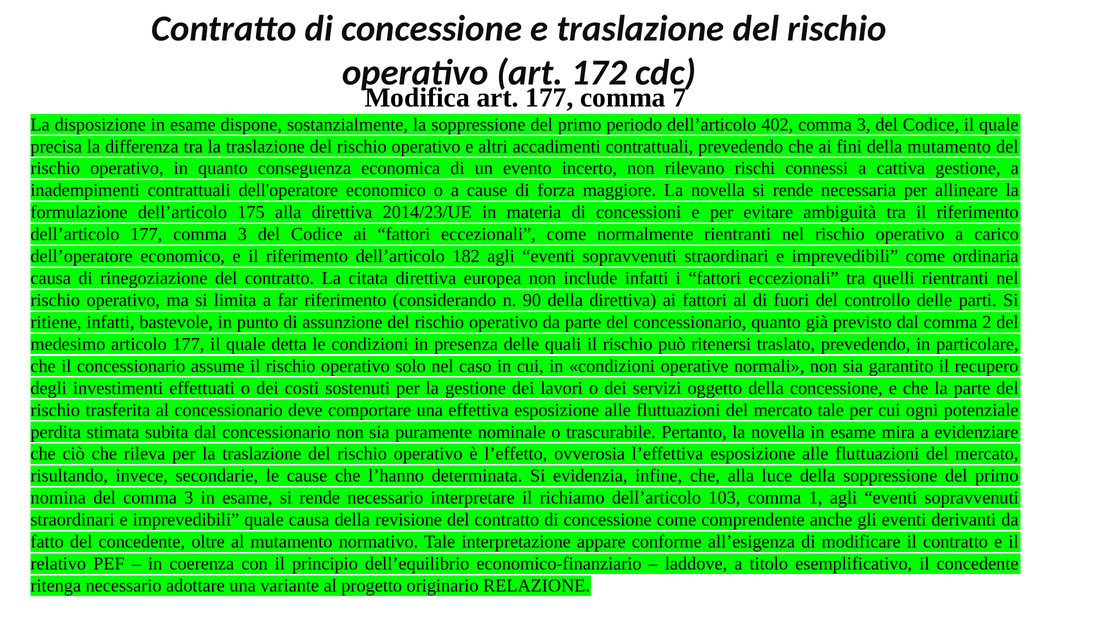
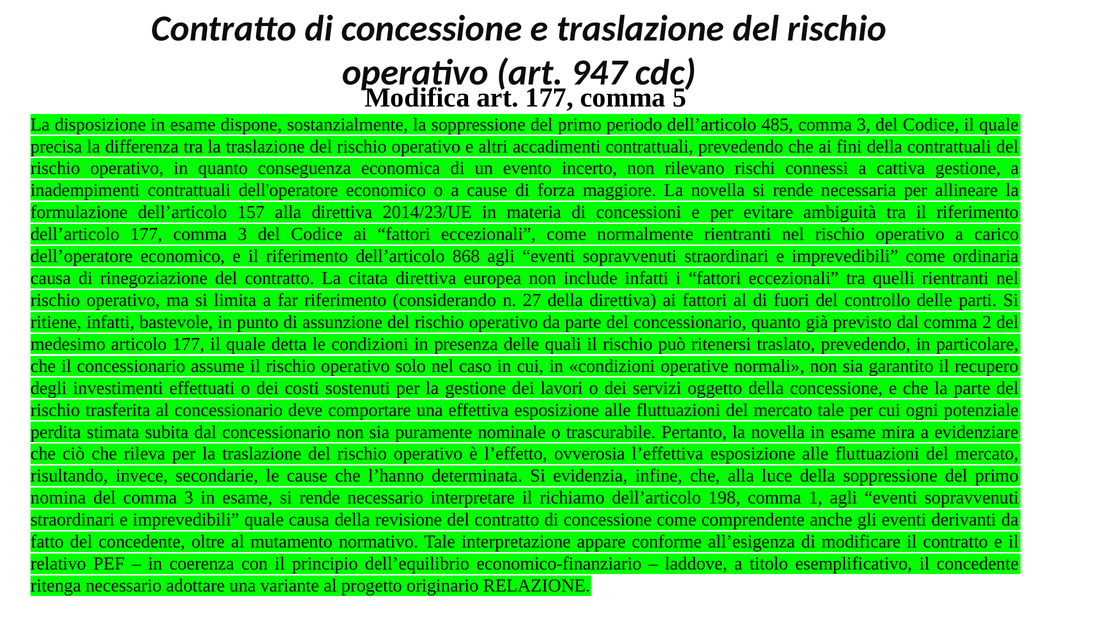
172: 172 -> 947 (599, 73)
7: 7 -> 5 (679, 98)
402: 402 -> 485 (777, 125)
della mutamento: mutamento -> contrattuali (949, 147)
175: 175 -> 157 (251, 212)
182: 182 -> 868 (466, 256)
90: 90 -> 27 (532, 300)
103: 103 -> 198 (724, 498)
